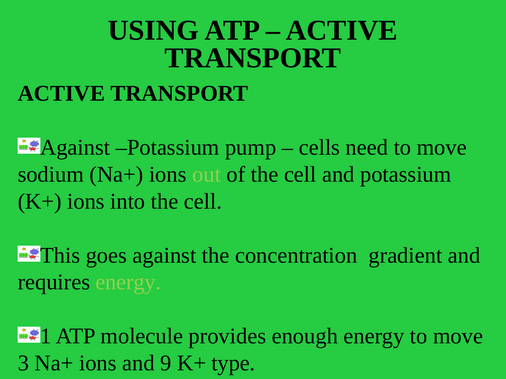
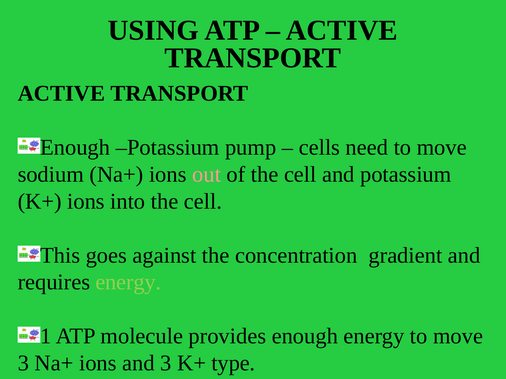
Against: Against -> Enough (75, 148)
out colour: light green -> pink (207, 175)
and 9: 9 -> 3 (166, 364)
